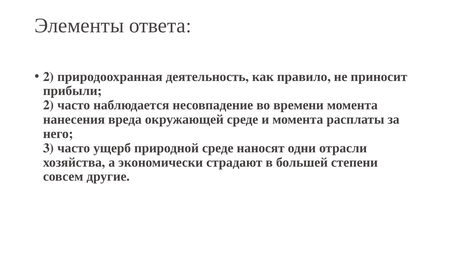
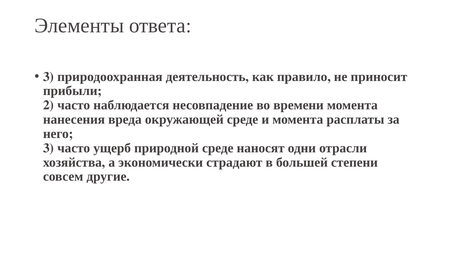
2: 2 -> 3 (49, 77)
